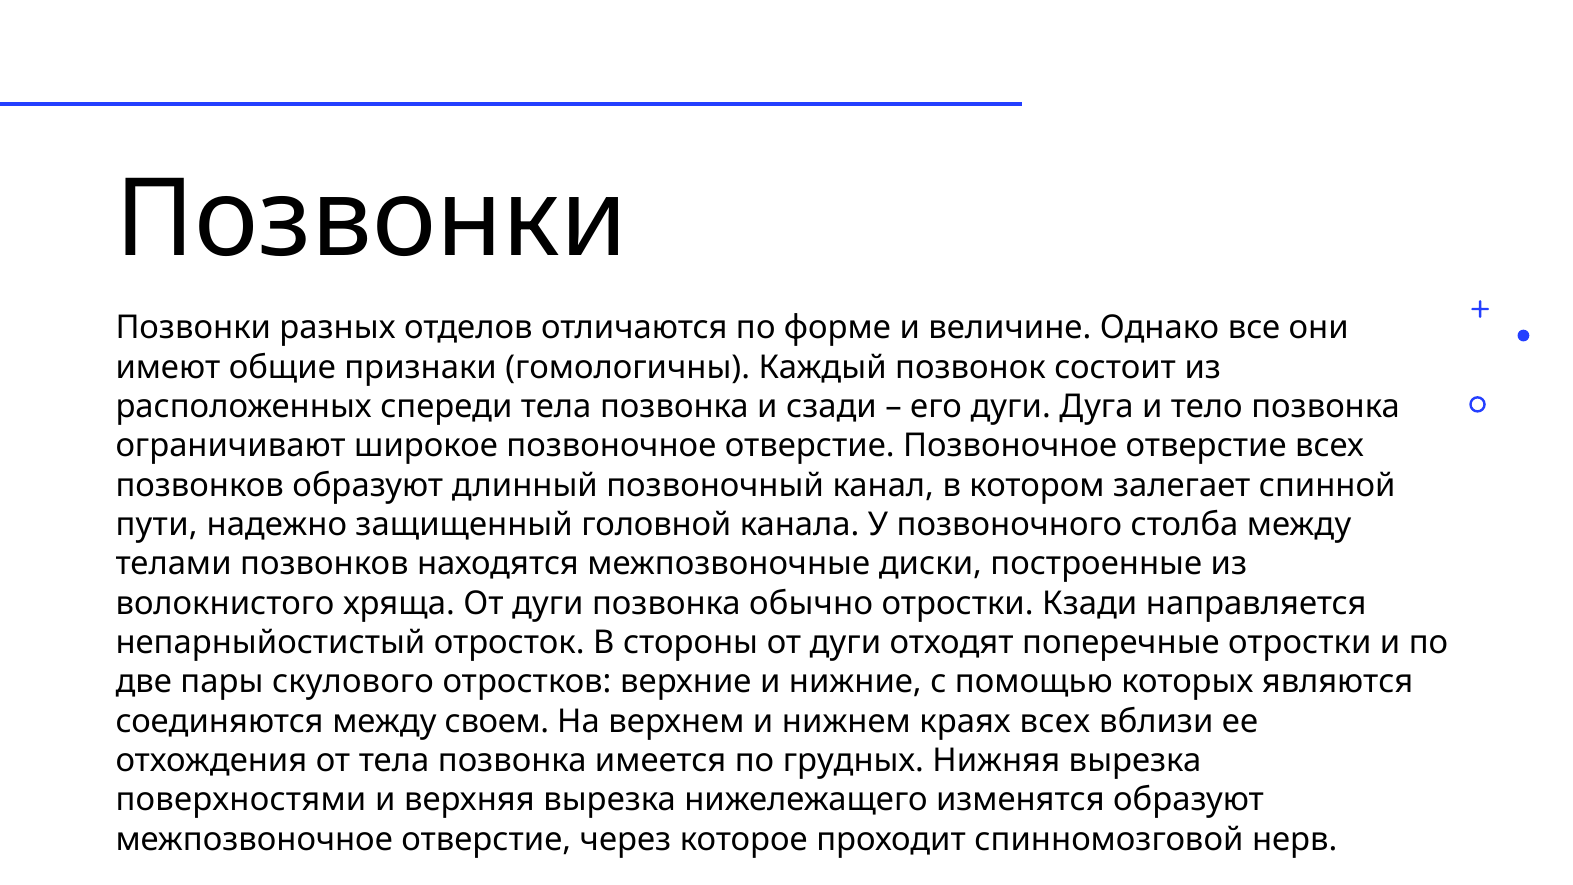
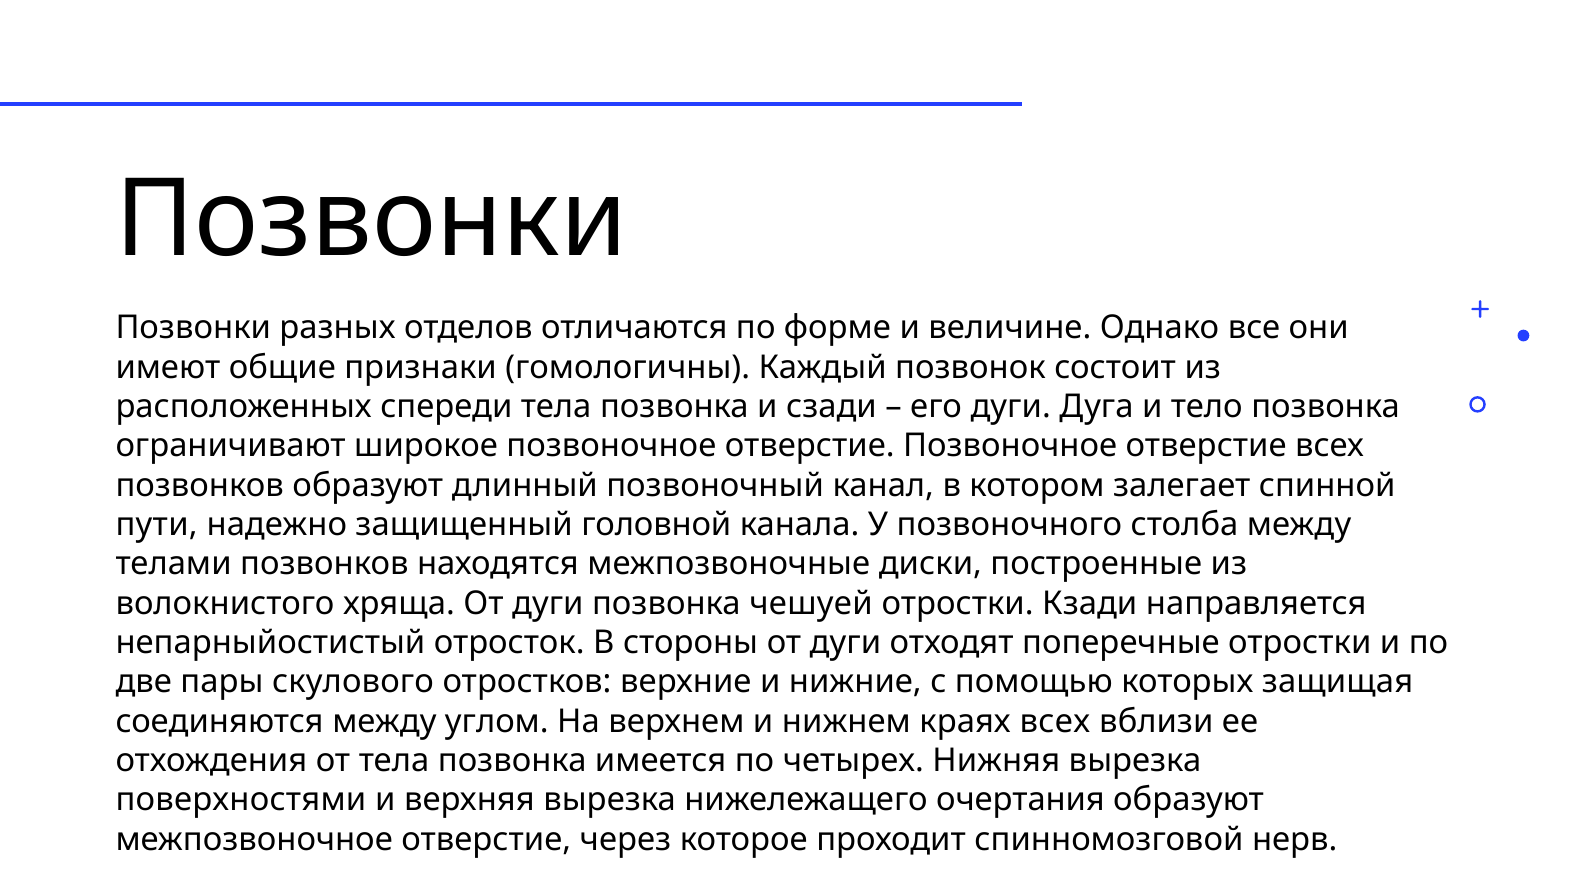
обычно: обычно -> чешуей (811, 603)
являются: являются -> защищая (1338, 682)
своем: своем -> углом (497, 721)
грудных: грудных -> четырех (853, 761)
изменятся: изменятся -> очертания (1020, 800)
